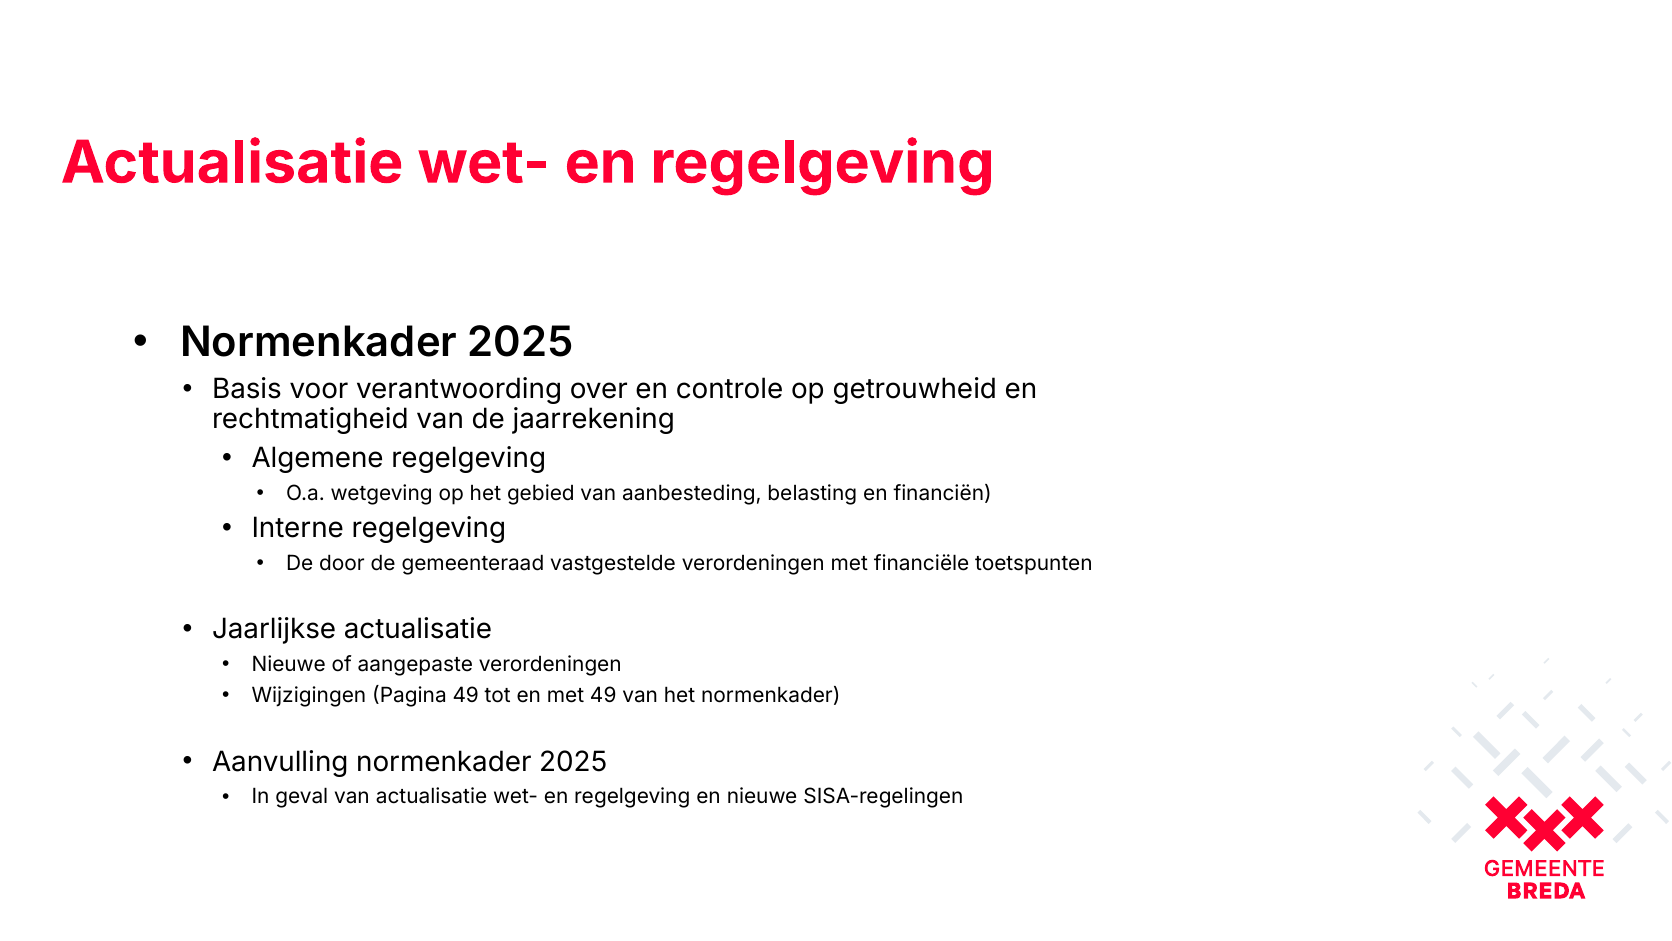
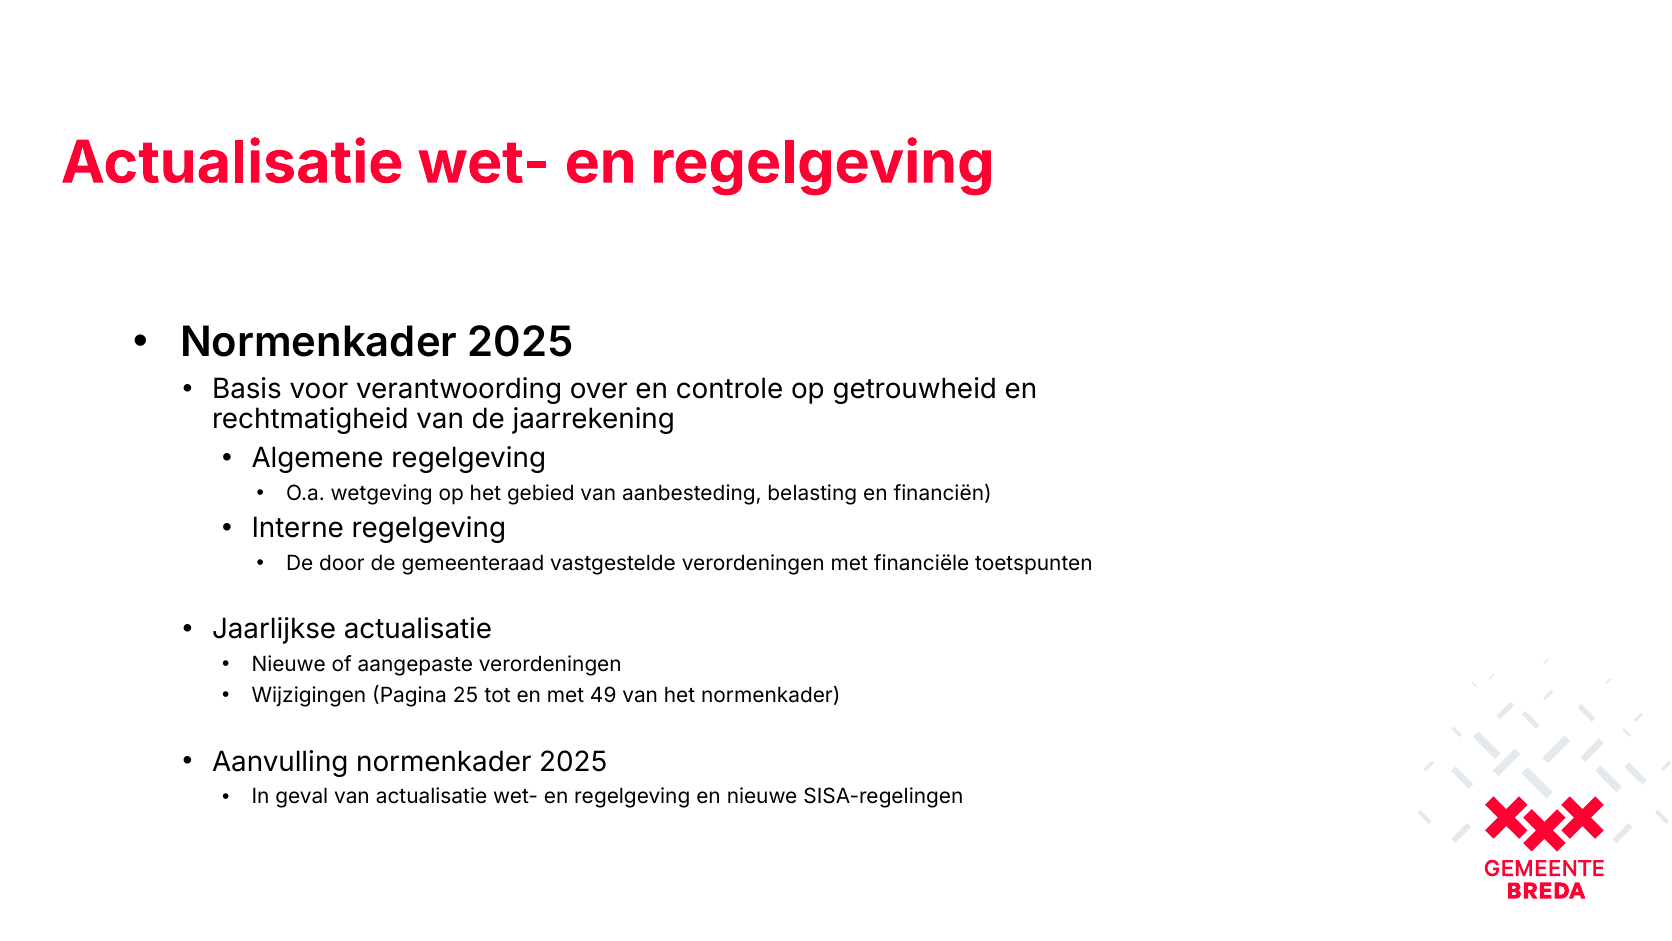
Pagina 49: 49 -> 25 (466, 695)
